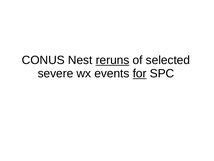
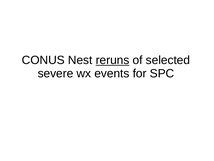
for underline: present -> none (140, 73)
